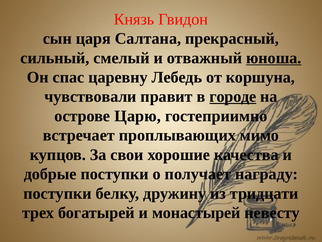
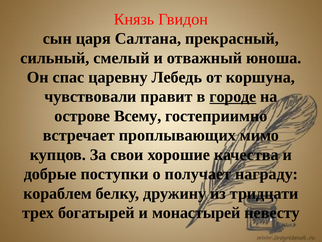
юноша underline: present -> none (274, 58)
Царю: Царю -> Всему (138, 116)
поступки: поступки -> кораблем (58, 193)
